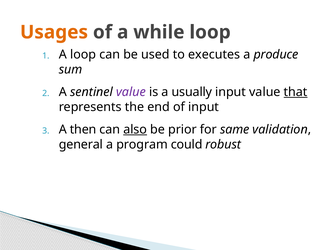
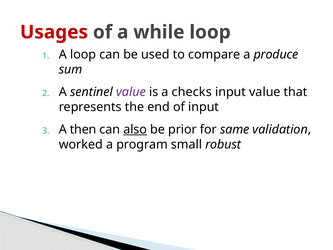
Usages colour: orange -> red (54, 32)
executes: executes -> compare (214, 54)
usually: usually -> checks (192, 92)
that underline: present -> none (296, 92)
general: general -> worked (81, 144)
could: could -> small (187, 144)
